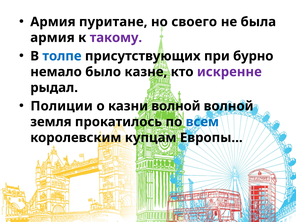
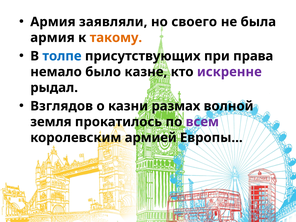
пуритане: пуритане -> заявляли (113, 22)
такому colour: purple -> orange (116, 38)
бурно: бурно -> права (253, 56)
Полиции: Полиции -> Взглядов (62, 106)
казни волной: волной -> размах (176, 106)
всем colour: blue -> purple (202, 122)
купцам: купцам -> армией (151, 138)
